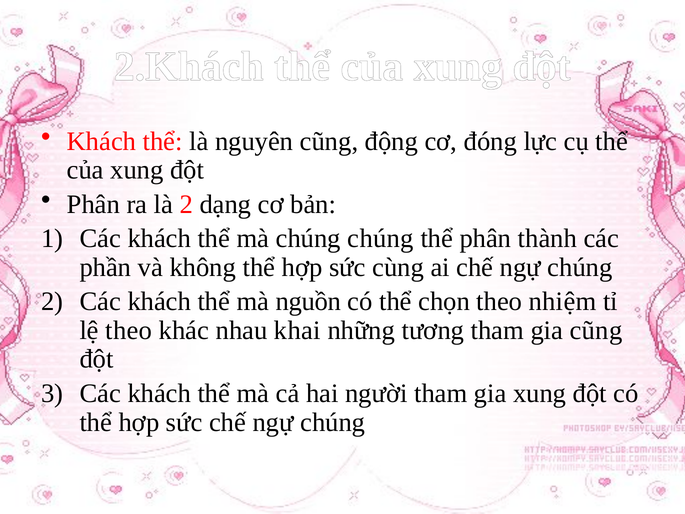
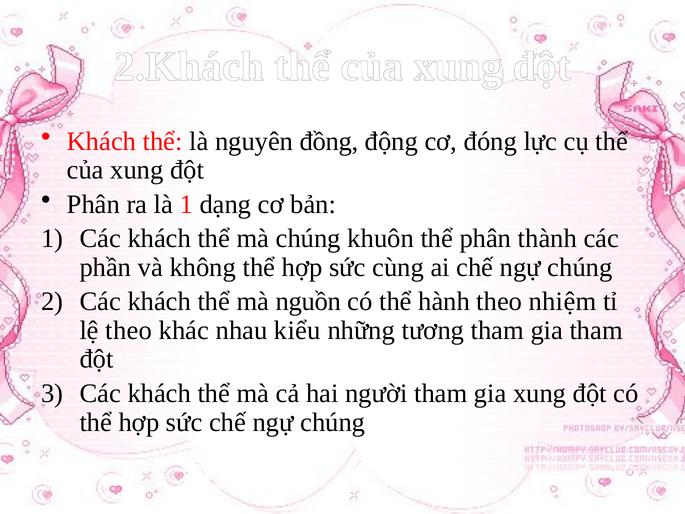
nguyên cũng: cũng -> đồng (329, 141)
là 2: 2 -> 1 (186, 204)
chúng chúng: chúng -> khuôn (381, 238)
chọn: chọn -> hành (444, 301)
khai: khai -> kiểu (297, 330)
gia cũng: cũng -> tham (596, 330)
